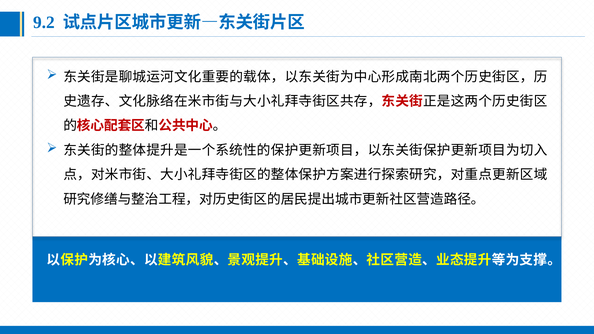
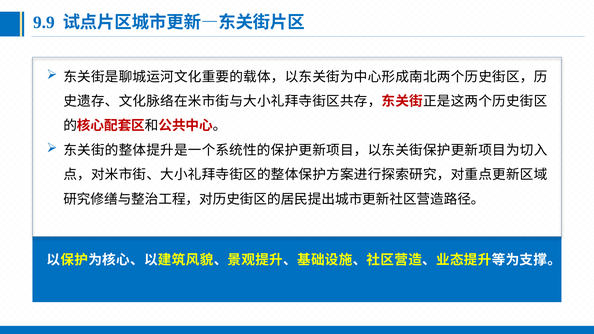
9.2: 9.2 -> 9.9 (44, 23)
